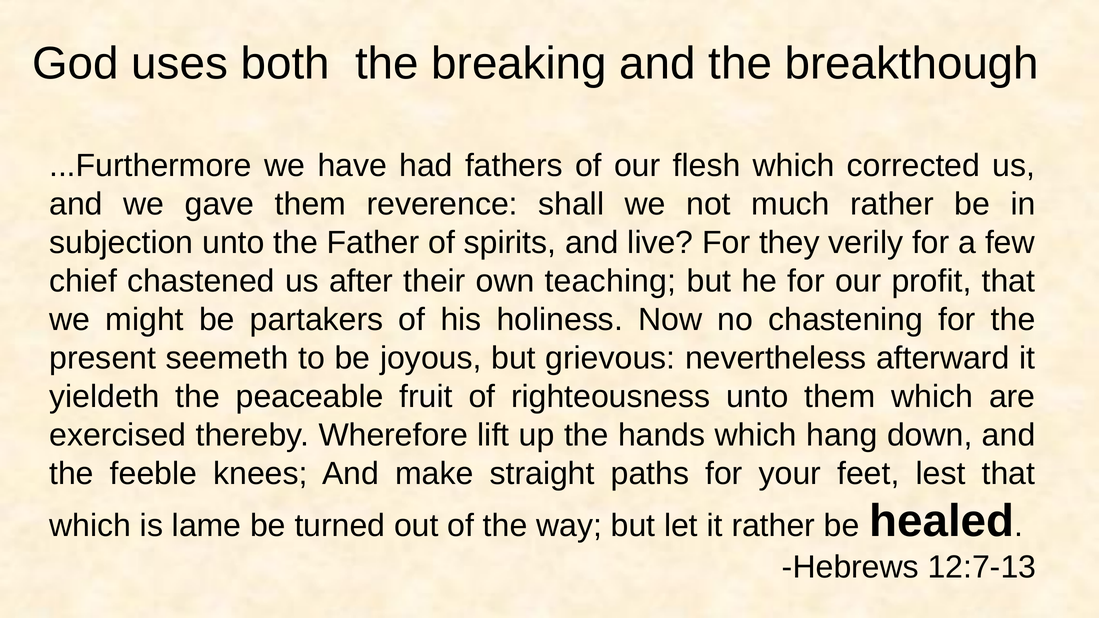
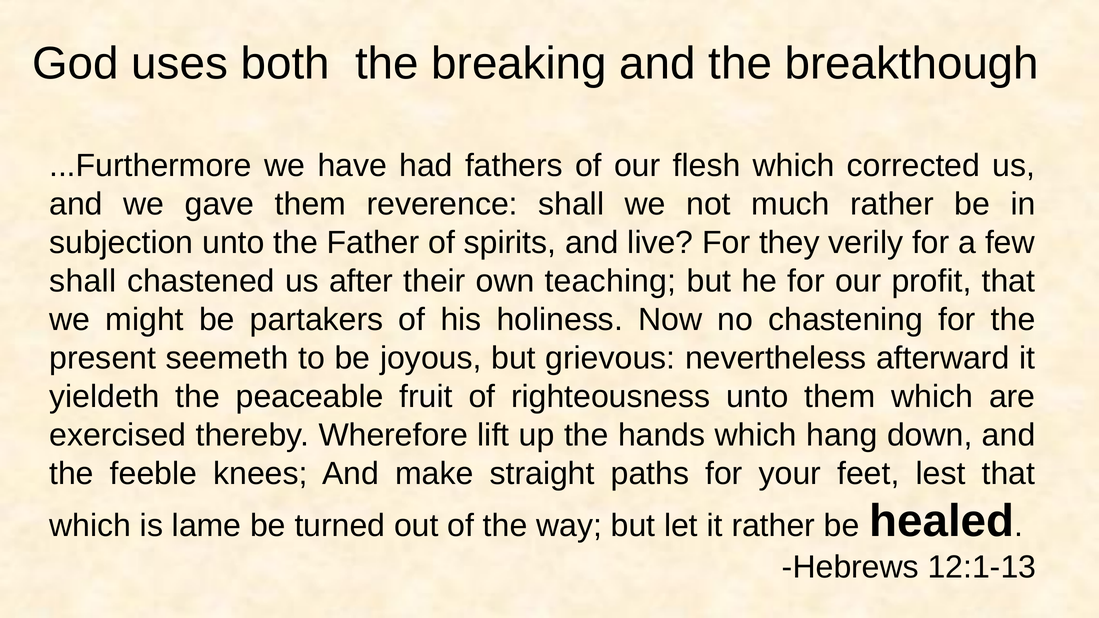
chief: chief -> shall (83, 281)
12:7-13: 12:7-13 -> 12:1-13 (982, 567)
